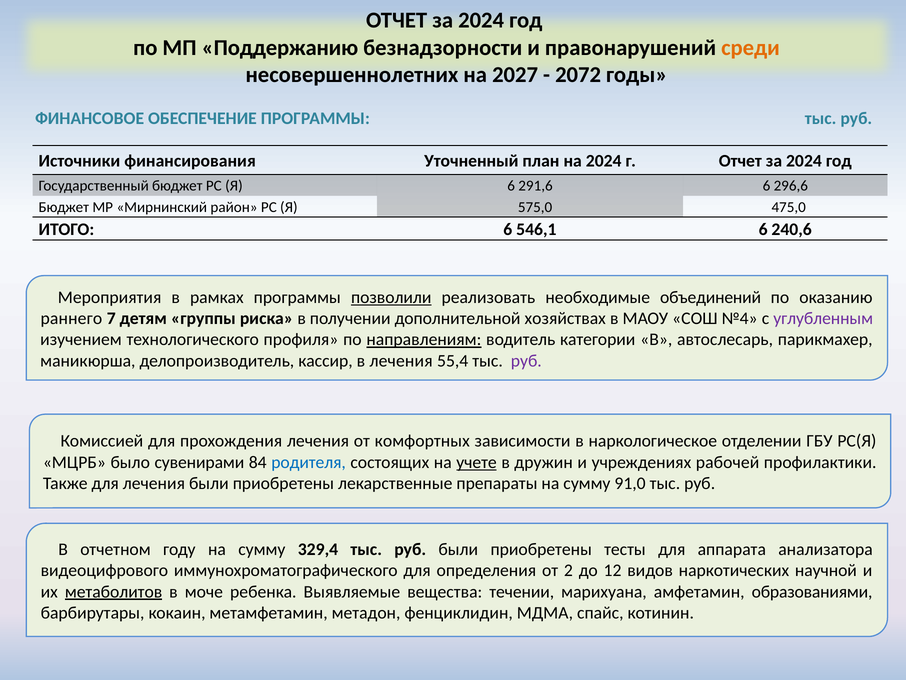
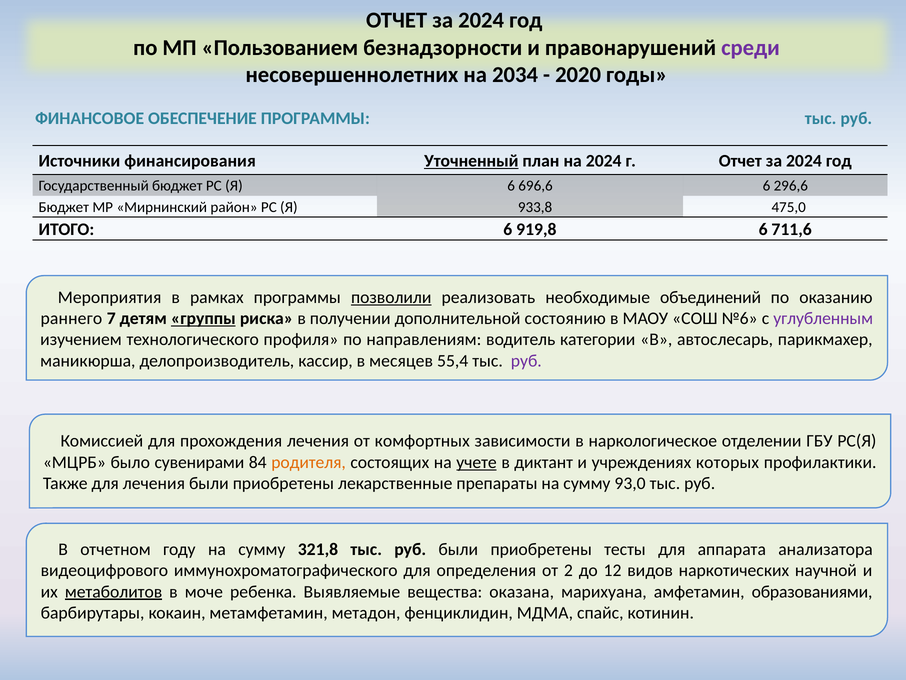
Поддержанию: Поддержанию -> Пользованием (280, 48)
среди colour: orange -> purple (750, 48)
2027: 2027 -> 2034 (515, 75)
2072: 2072 -> 2020 (578, 75)
Уточненный underline: none -> present (471, 161)
291,6: 291,6 -> 696,6 (536, 186)
575,0: 575,0 -> 933,8 (535, 207)
546,1: 546,1 -> 919,8 (536, 229)
240,6: 240,6 -> 711,6 (792, 229)
группы underline: none -> present (203, 318)
хозяйствах: хозяйствах -> состоянию (565, 318)
№4: №4 -> №6 (740, 318)
направлениям underline: present -> none (424, 339)
в лечения: лечения -> месяцев (401, 361)
родителя colour: blue -> orange (309, 462)
дружин: дружин -> диктант (544, 462)
рабочей: рабочей -> которых (728, 462)
91,0: 91,0 -> 93,0 (630, 483)
329,4: 329,4 -> 321,8 (318, 549)
течении: течении -> оказана (522, 591)
